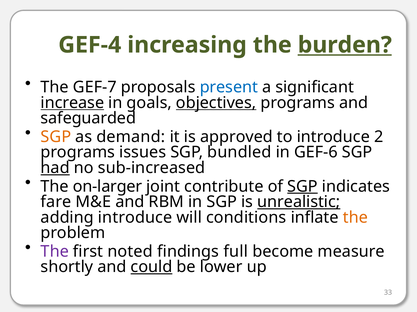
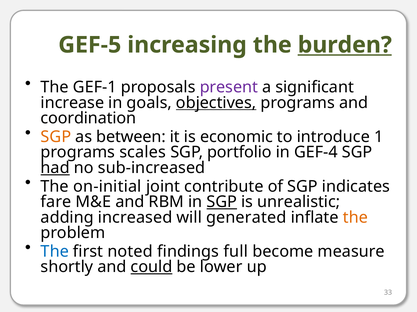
GEF-4: GEF-4 -> GEF-5 (90, 45)
GEF-7: GEF-7 -> GEF-1 (95, 87)
present colour: blue -> purple (229, 87)
increase underline: present -> none (72, 103)
safeguarded: safeguarded -> coordination (88, 119)
demand: demand -> between (131, 137)
approved: approved -> economic (236, 137)
2: 2 -> 1 (379, 137)
issues: issues -> scales (143, 153)
bundled: bundled -> portfolio (239, 153)
GEF-6: GEF-6 -> GEF-4 (316, 153)
on-larger: on-larger -> on-initial (107, 187)
SGP underline: present -> none (303, 187)
SGP underline: none -> present (222, 202)
unrealistic underline: present -> none (299, 202)
adding introduce: introduce -> increased (135, 218)
conditions: conditions -> generated (246, 218)
The colour: purple -> blue (55, 252)
